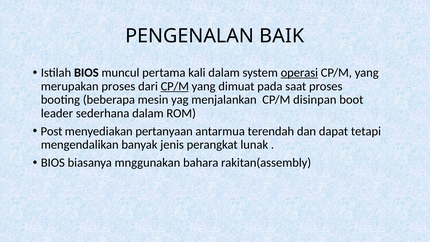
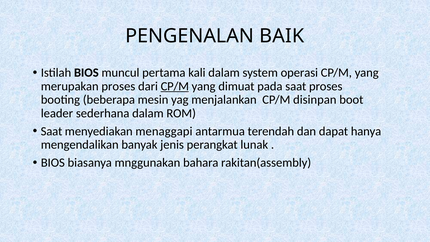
operasi underline: present -> none (299, 73)
Post: Post -> Saat (52, 131)
pertanyaan: pertanyaan -> menaggapi (164, 131)
tetapi: tetapi -> hanya (366, 131)
